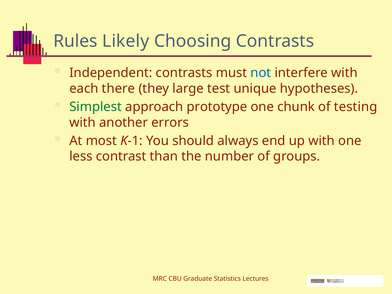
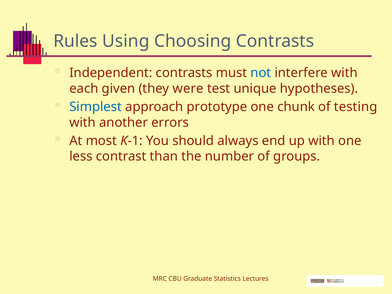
Likely: Likely -> Using (126, 41)
there: there -> given (118, 88)
large: large -> were (188, 88)
Simplest colour: green -> blue (96, 107)
